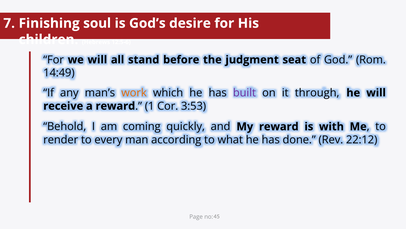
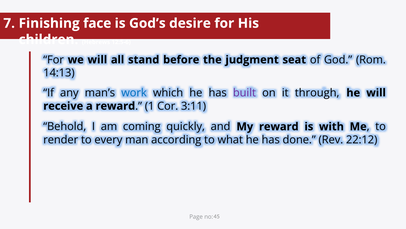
soul: soul -> face (97, 23)
14:49: 14:49 -> 14:13 (59, 73)
work colour: orange -> blue (134, 93)
3:53: 3:53 -> 3:11 (194, 106)
